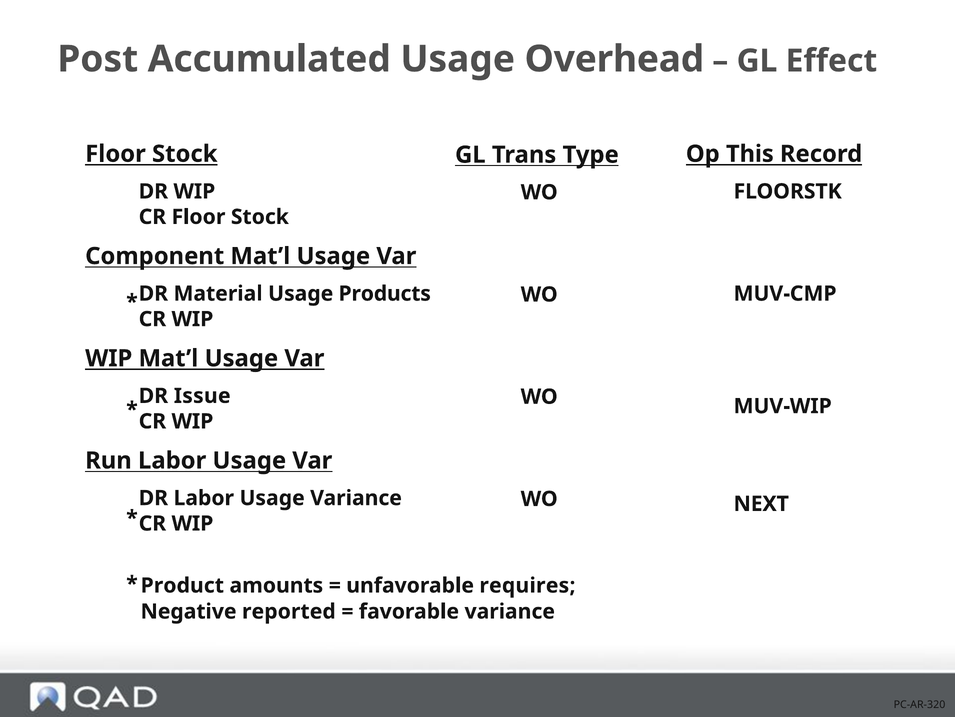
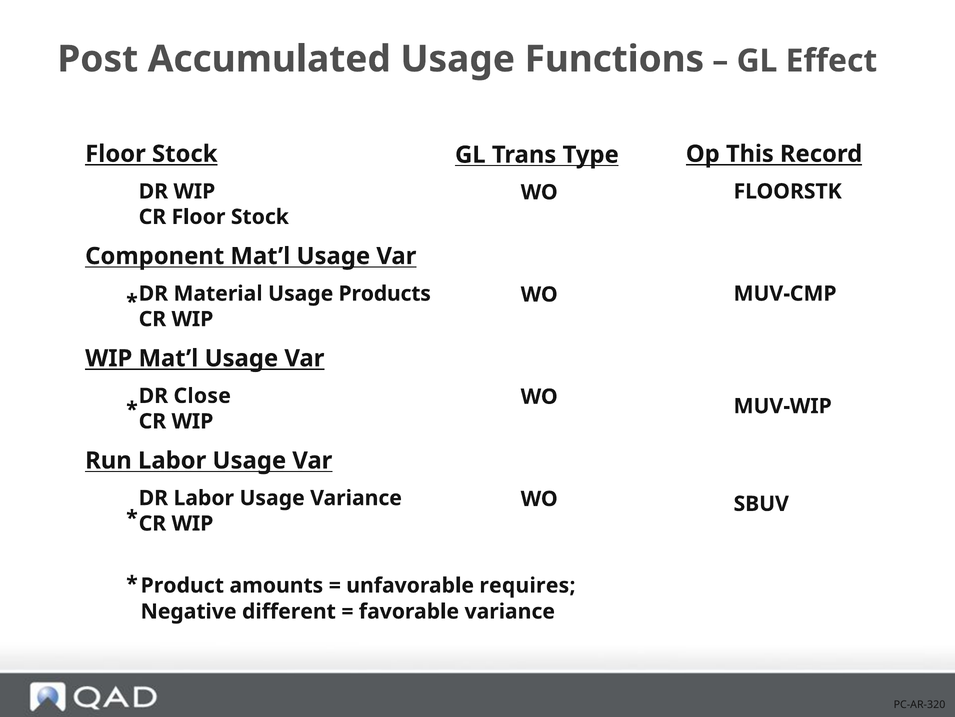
Overhead: Overhead -> Functions (614, 59)
Issue: Issue -> Close (202, 395)
NEXT: NEXT -> SBUV (761, 503)
reported: reported -> different (289, 611)
